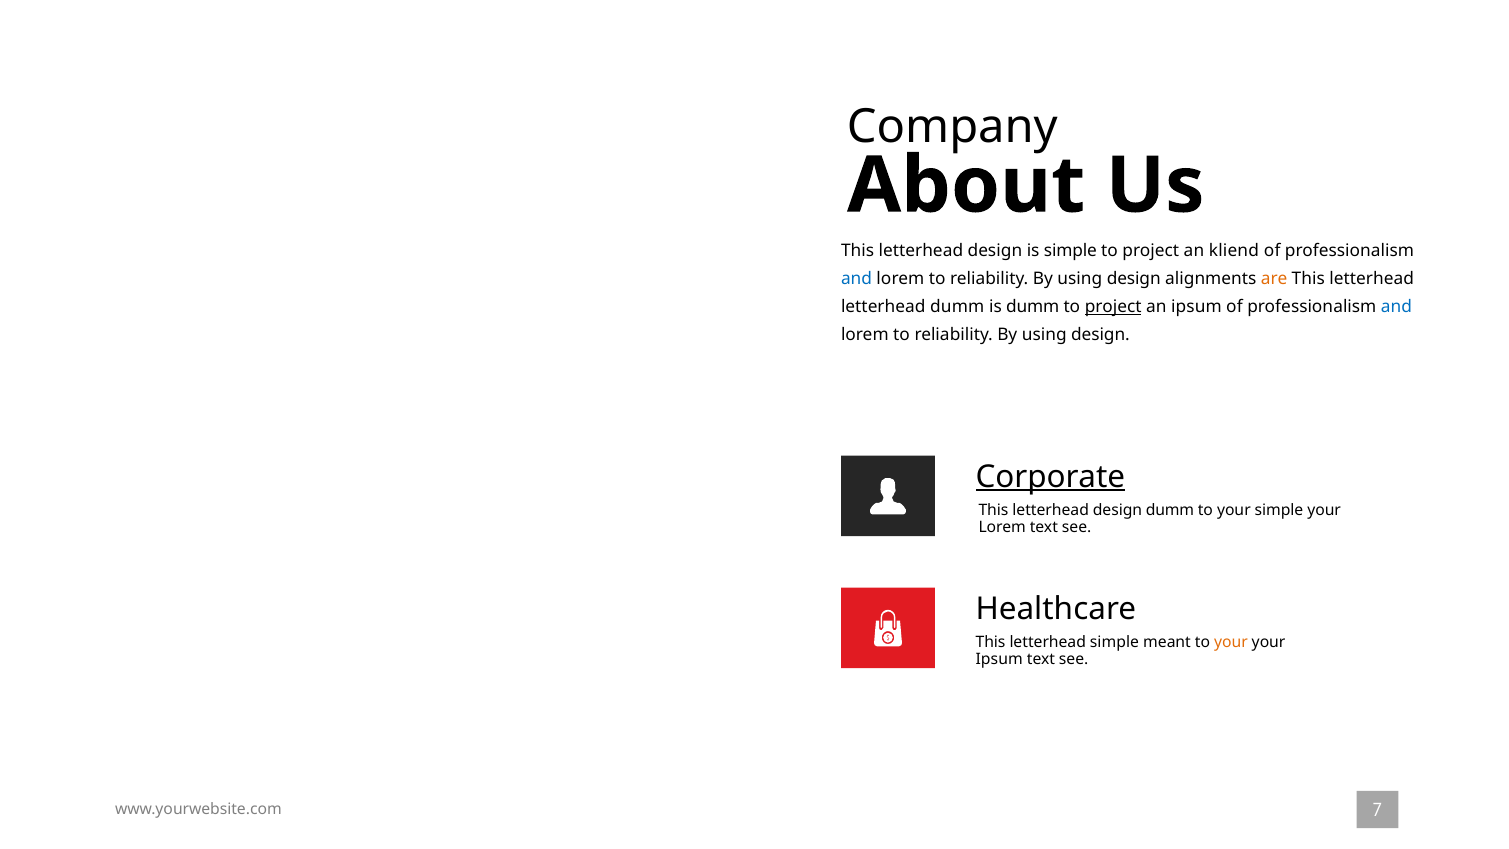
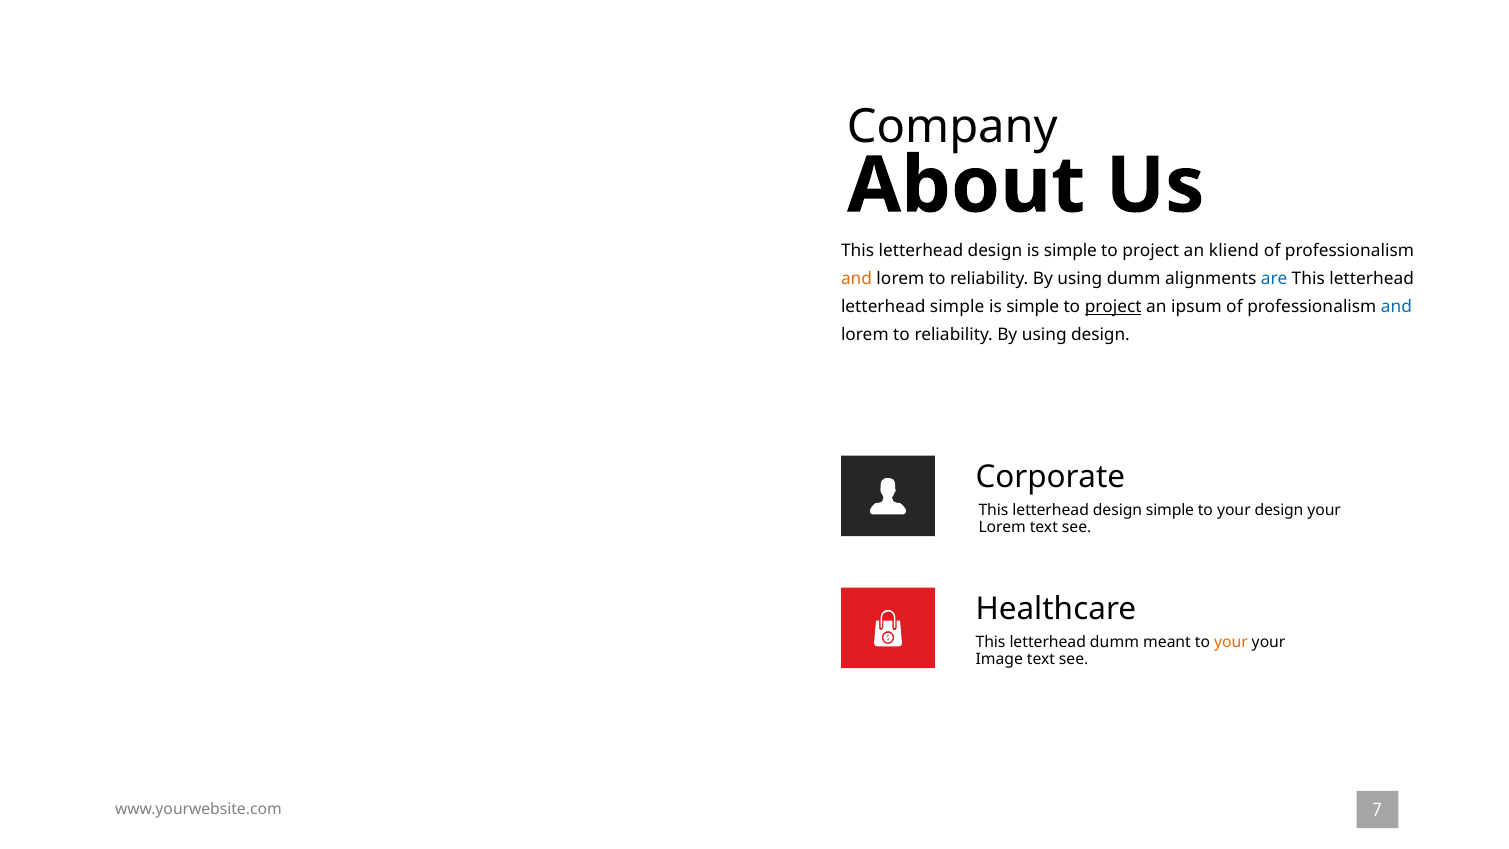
and colour: blue -> orange (857, 279)
design: design -> dumm (1134, 279)
are colour: orange -> blue (1274, 279)
letterhead dumm: dumm -> simple (957, 307)
dumm: dumm -> simple (1033, 307)
Corporate underline: present -> none (1050, 477)
design dumm: dumm -> simple (1170, 510)
your simple: simple -> design (1279, 510)
letterhead simple: simple -> dumm (1114, 642)
Ipsum: Ipsum -> Image (999, 659)
